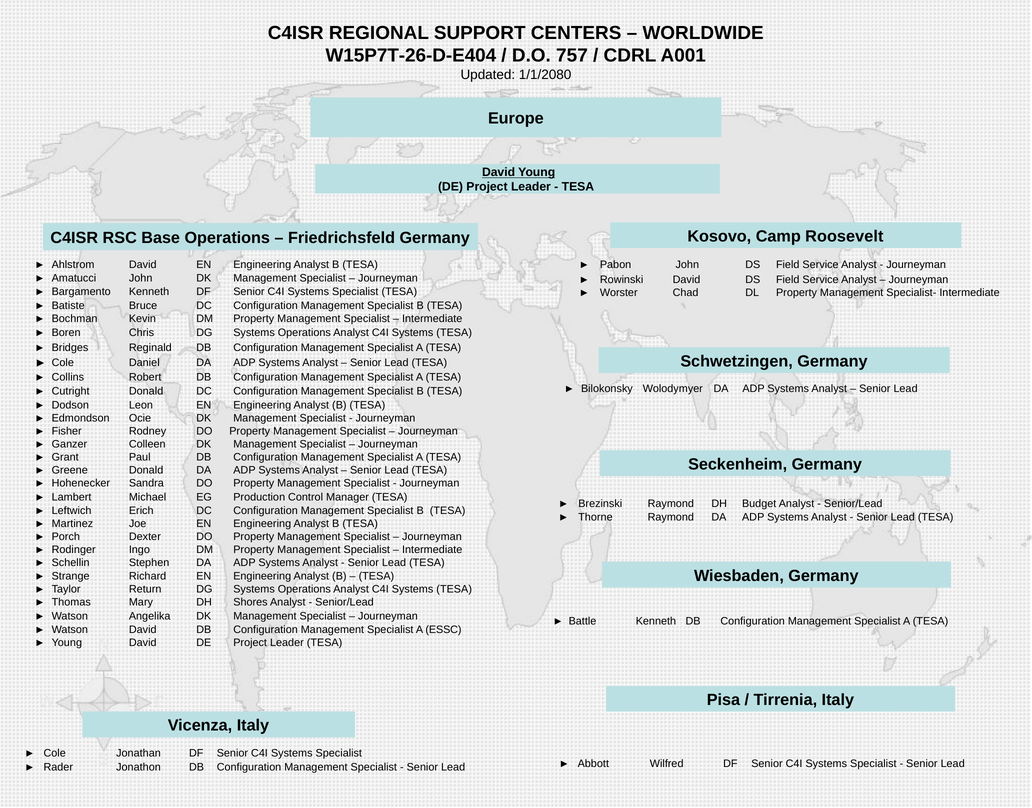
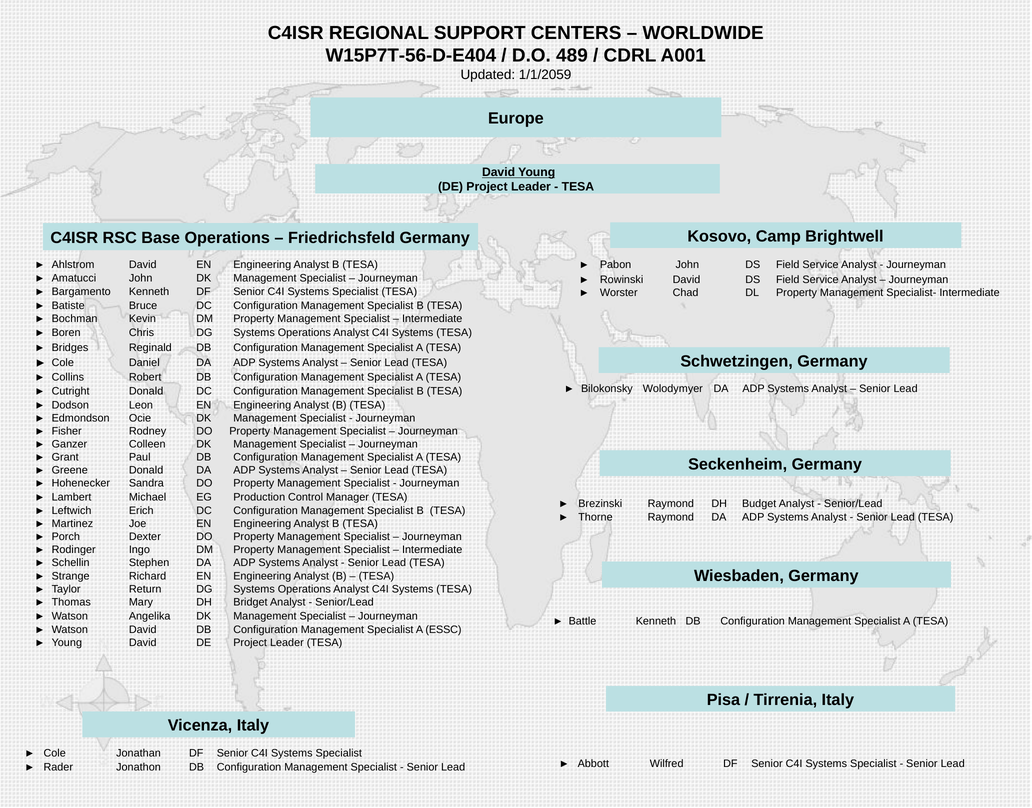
W15P7T-26-D-E404: W15P7T-26-D-E404 -> W15P7T-56-D-E404 (411, 56)
757: 757 -> 489 (572, 56)
1/1/2080: 1/1/2080 -> 1/1/2059 (545, 75)
Roosevelt: Roosevelt -> Brightwell (844, 236)
Shores: Shores -> Bridget (250, 602)
